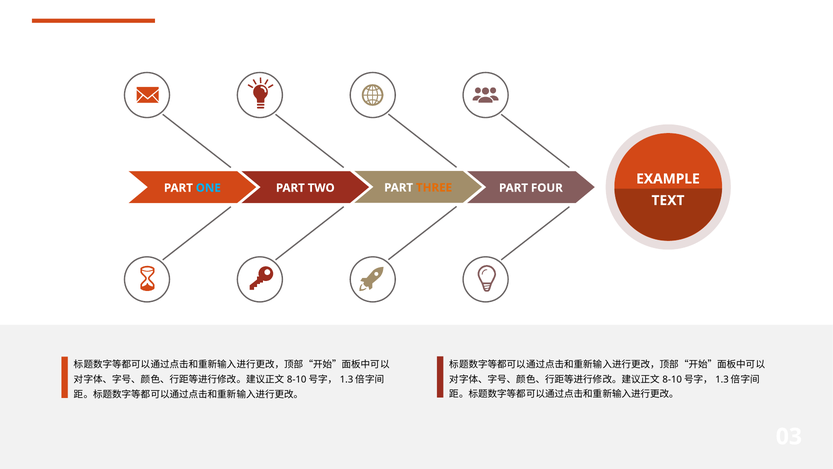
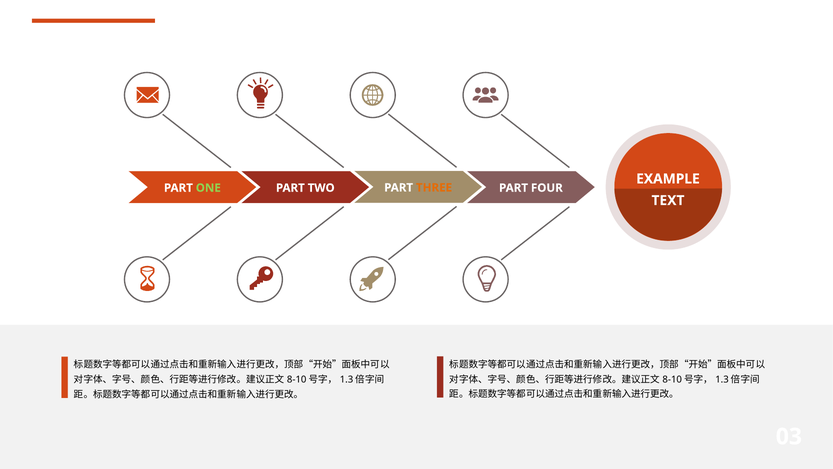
ONE colour: light blue -> light green (208, 188)
